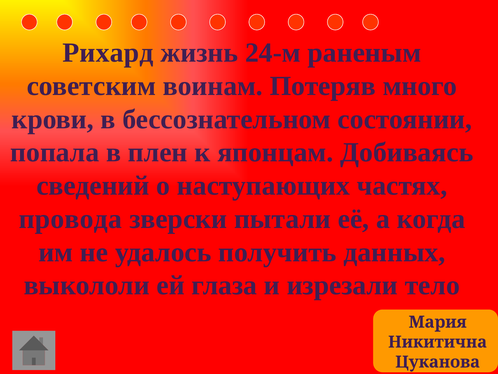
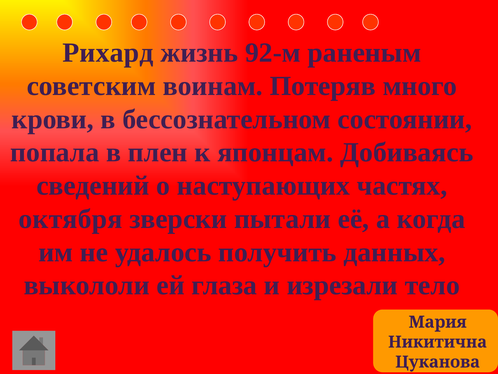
24-м: 24-м -> 92-м (273, 53)
провода: провода -> октября (70, 219)
